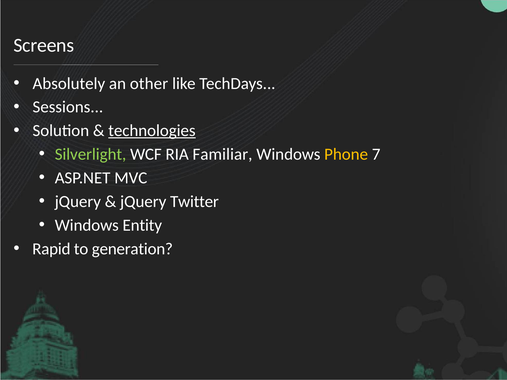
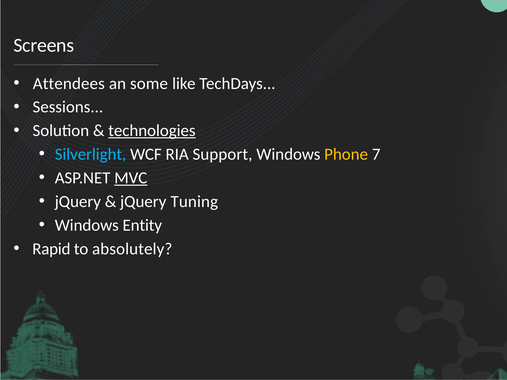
Absolutely: Absolutely -> Attendees (69, 83)
other: other -> some (149, 83)
Silverlight colour: light green -> light blue (91, 154)
Familiar: Familiar -> Support (222, 154)
MVC underline: none -> present (131, 178)
Twitter: Twitter -> Tuning (194, 202)
generation: generation -> absolutely (132, 249)
